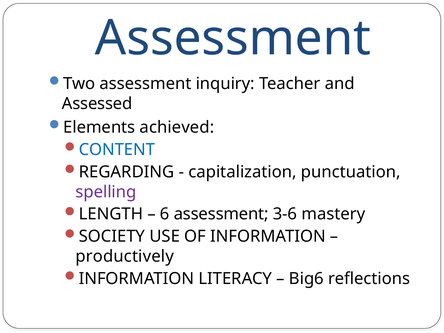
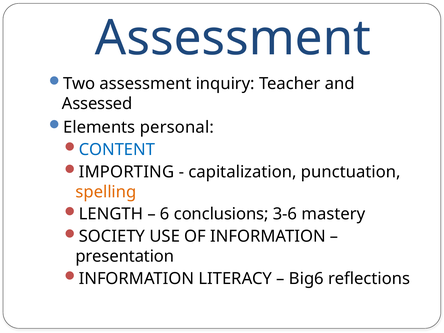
achieved: achieved -> personal (177, 127)
REGARDING: REGARDING -> IMPORTING (127, 172)
spelling colour: purple -> orange (106, 192)
6 assessment: assessment -> conclusions (221, 214)
productively: productively -> presentation (125, 256)
